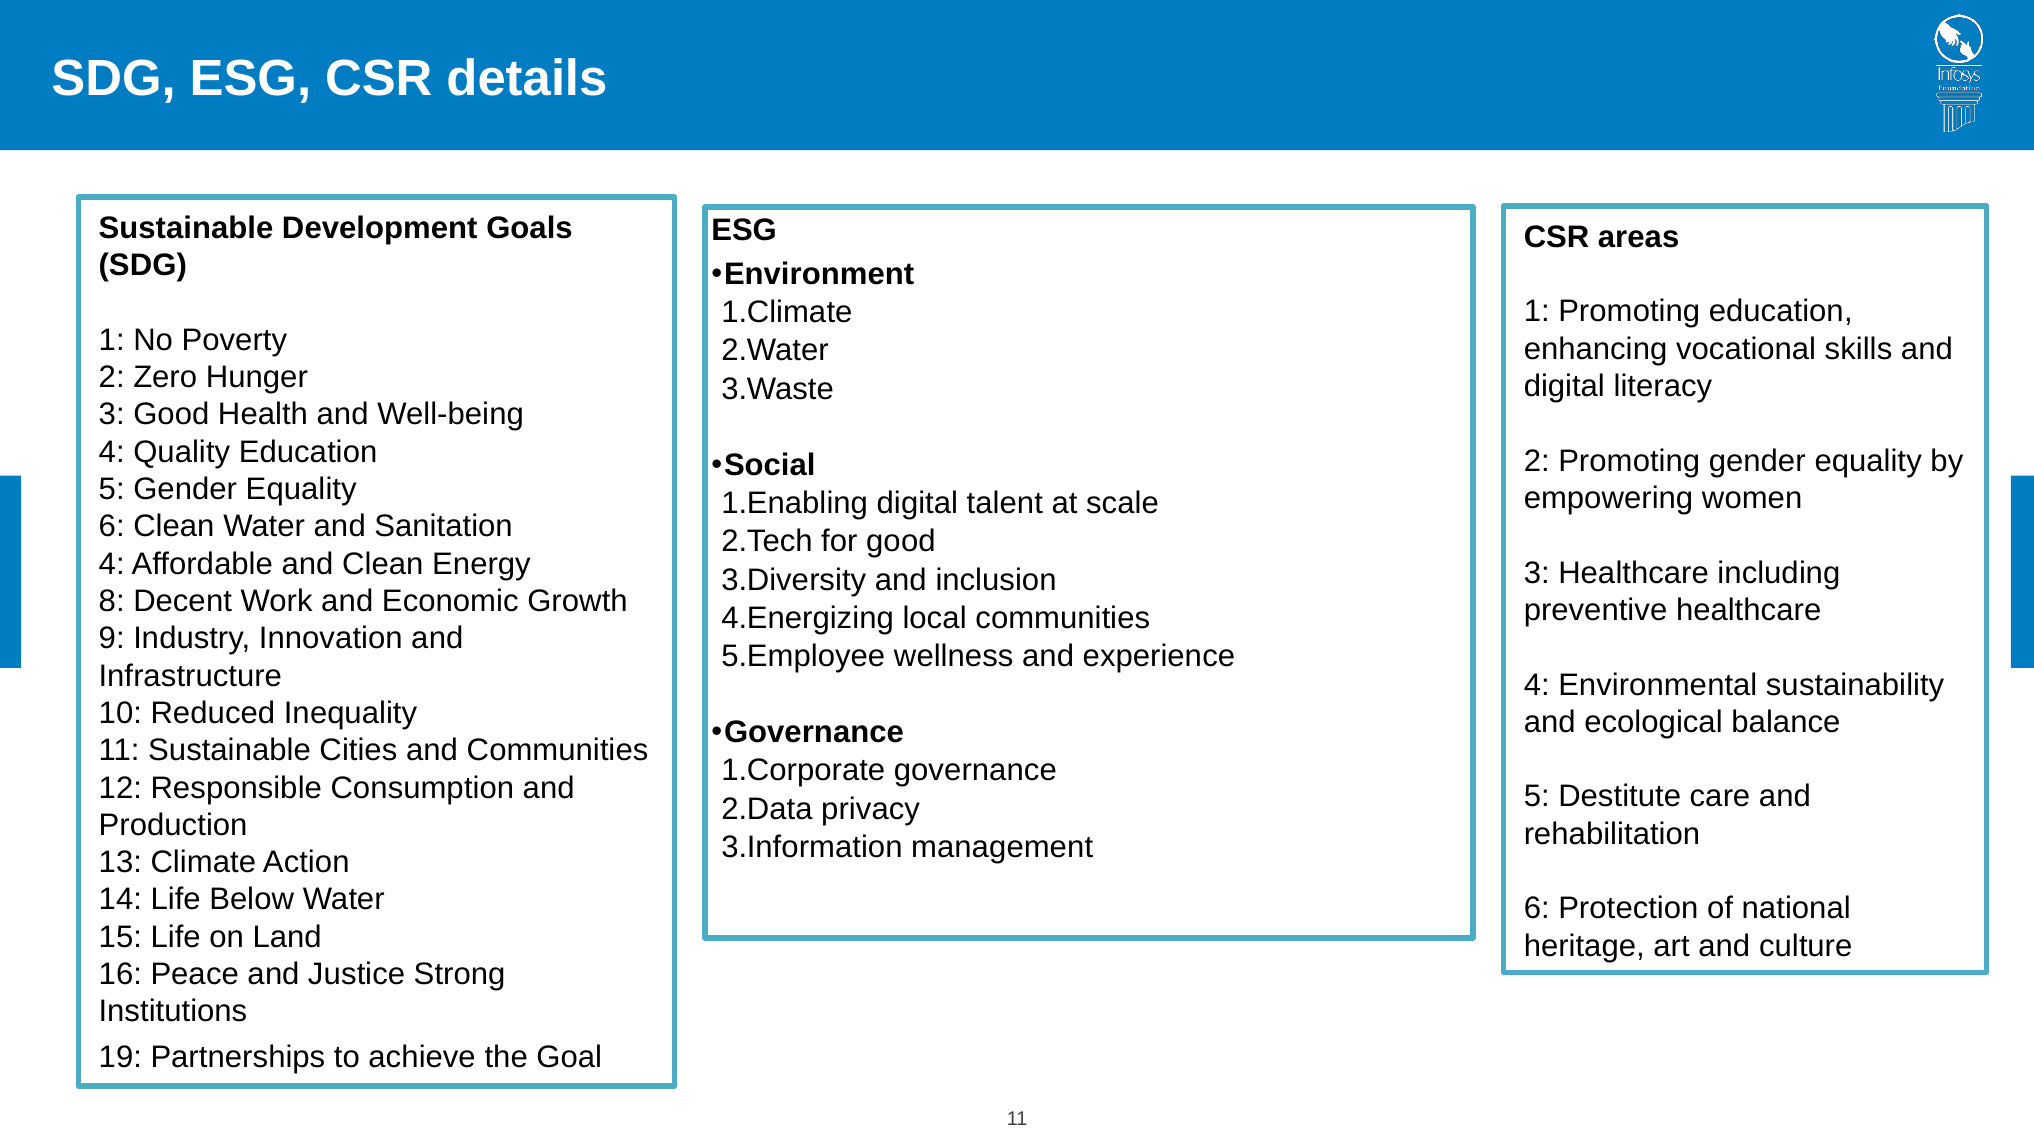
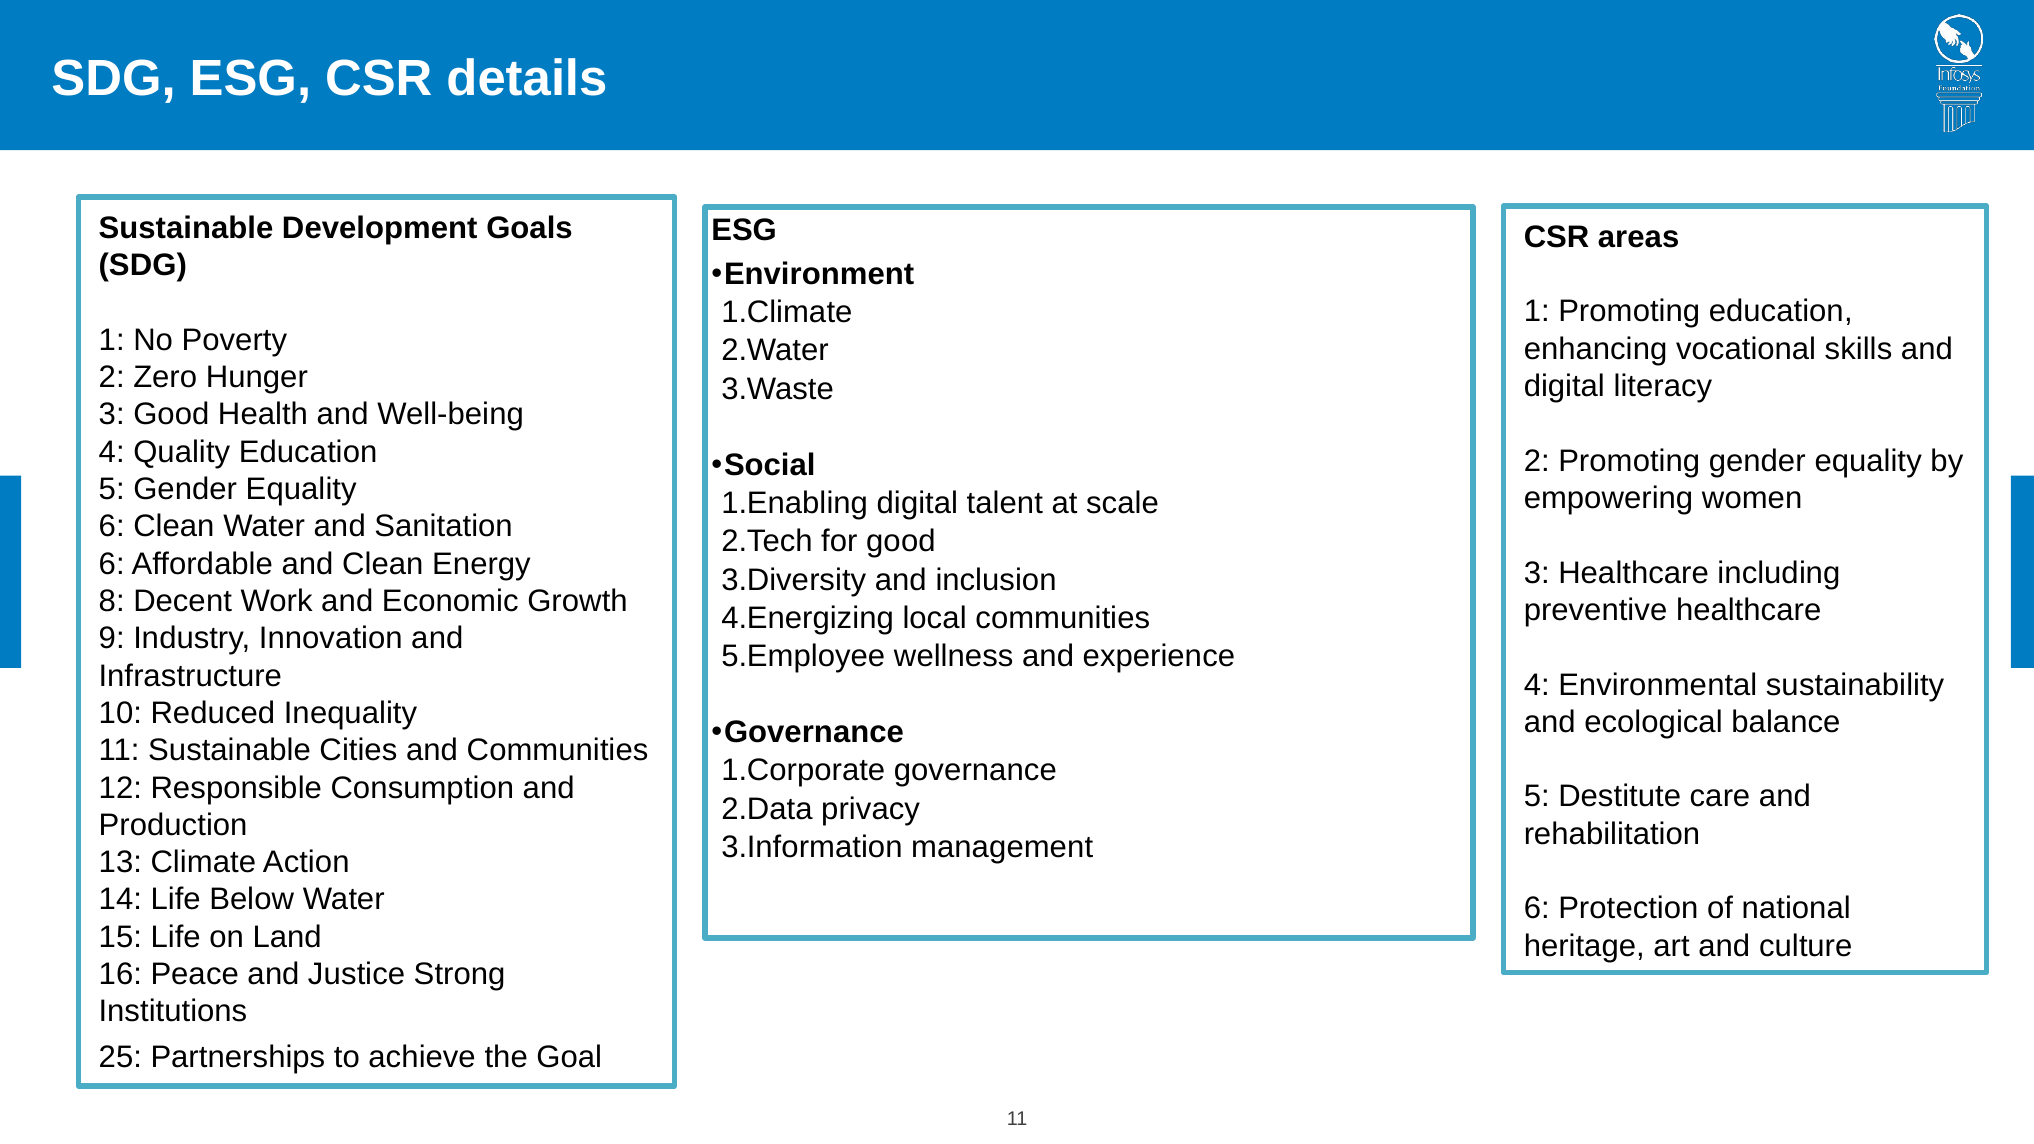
4: 4 -> 6 (112, 564)
19: 19 -> 25 (120, 1058)
